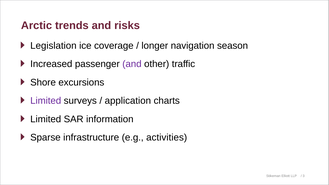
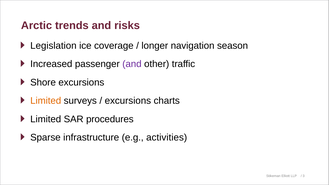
Limited colour: purple -> orange (46, 101)
application: application -> excursions (128, 101)
information: information -> procedures (110, 119)
